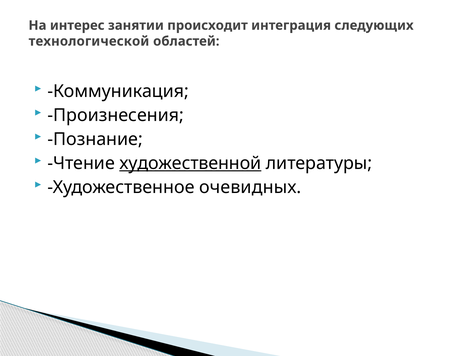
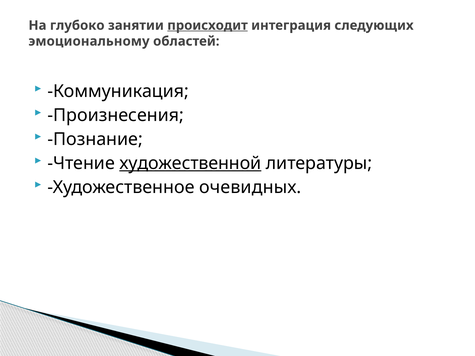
интерес: интерес -> глубоко (77, 25)
происходит underline: none -> present (208, 25)
технологической: технологической -> эмоциональному (89, 41)
